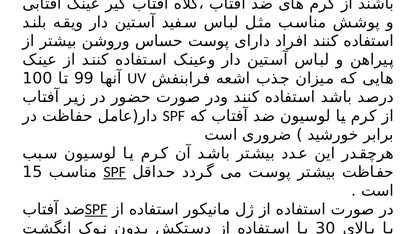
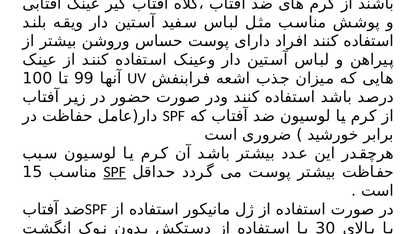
SPF underline: present -> none (96, 209)
